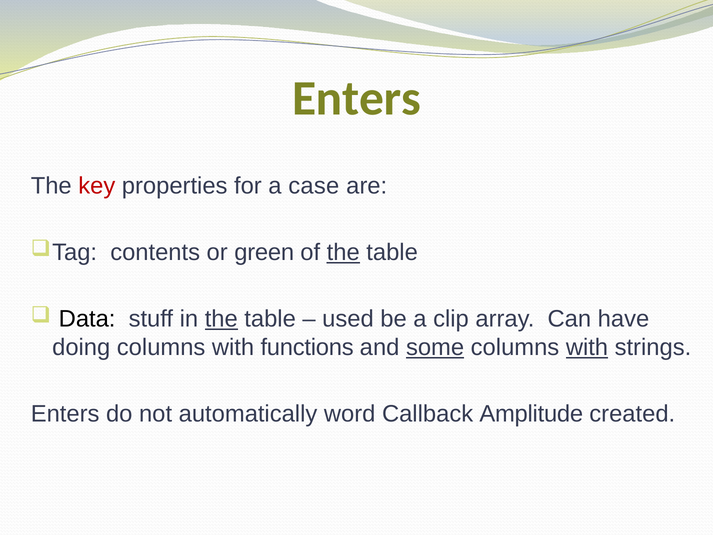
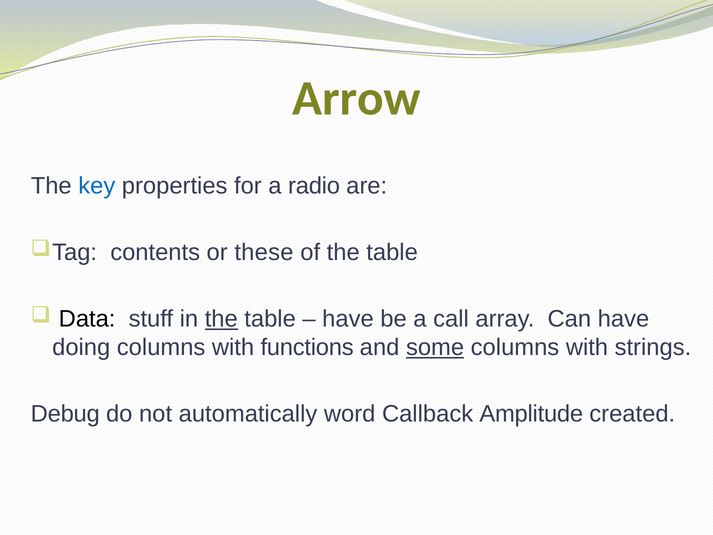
Enters: Enters -> Arrow (356, 98)
key colour: red -> blue (97, 186)
case: case -> radio (314, 186)
green: green -> these (264, 252)
the underline: present -> none (343, 252)
used: used -> have (348, 319)
clip: clip -> call (451, 319)
with underline: present -> none (587, 347)
Enters: Enters -> Debug (65, 414)
